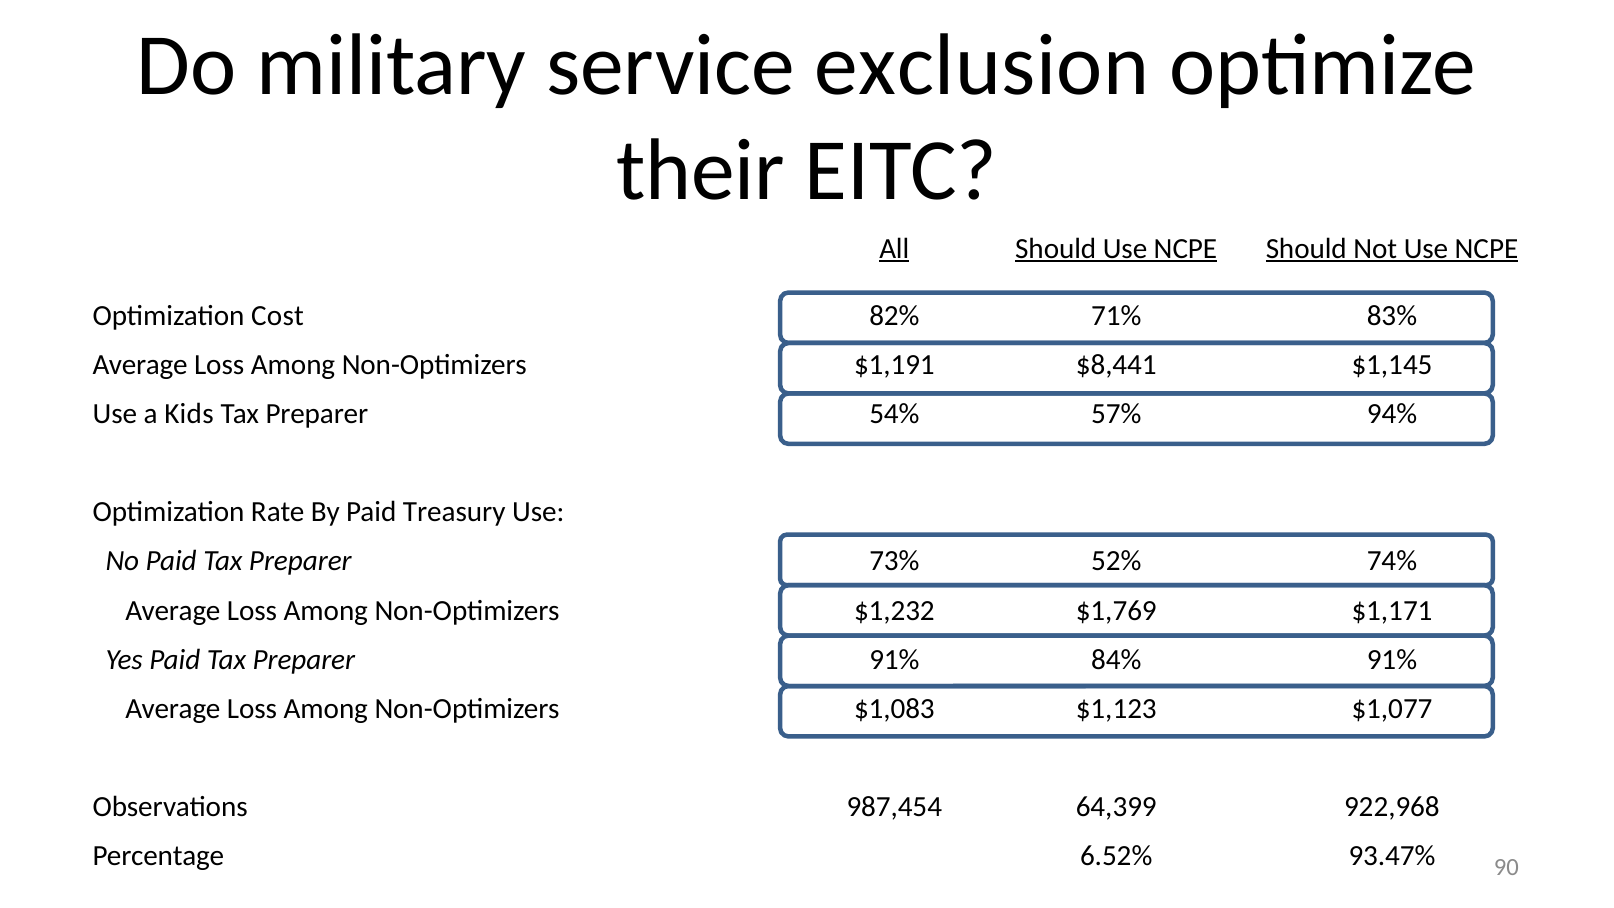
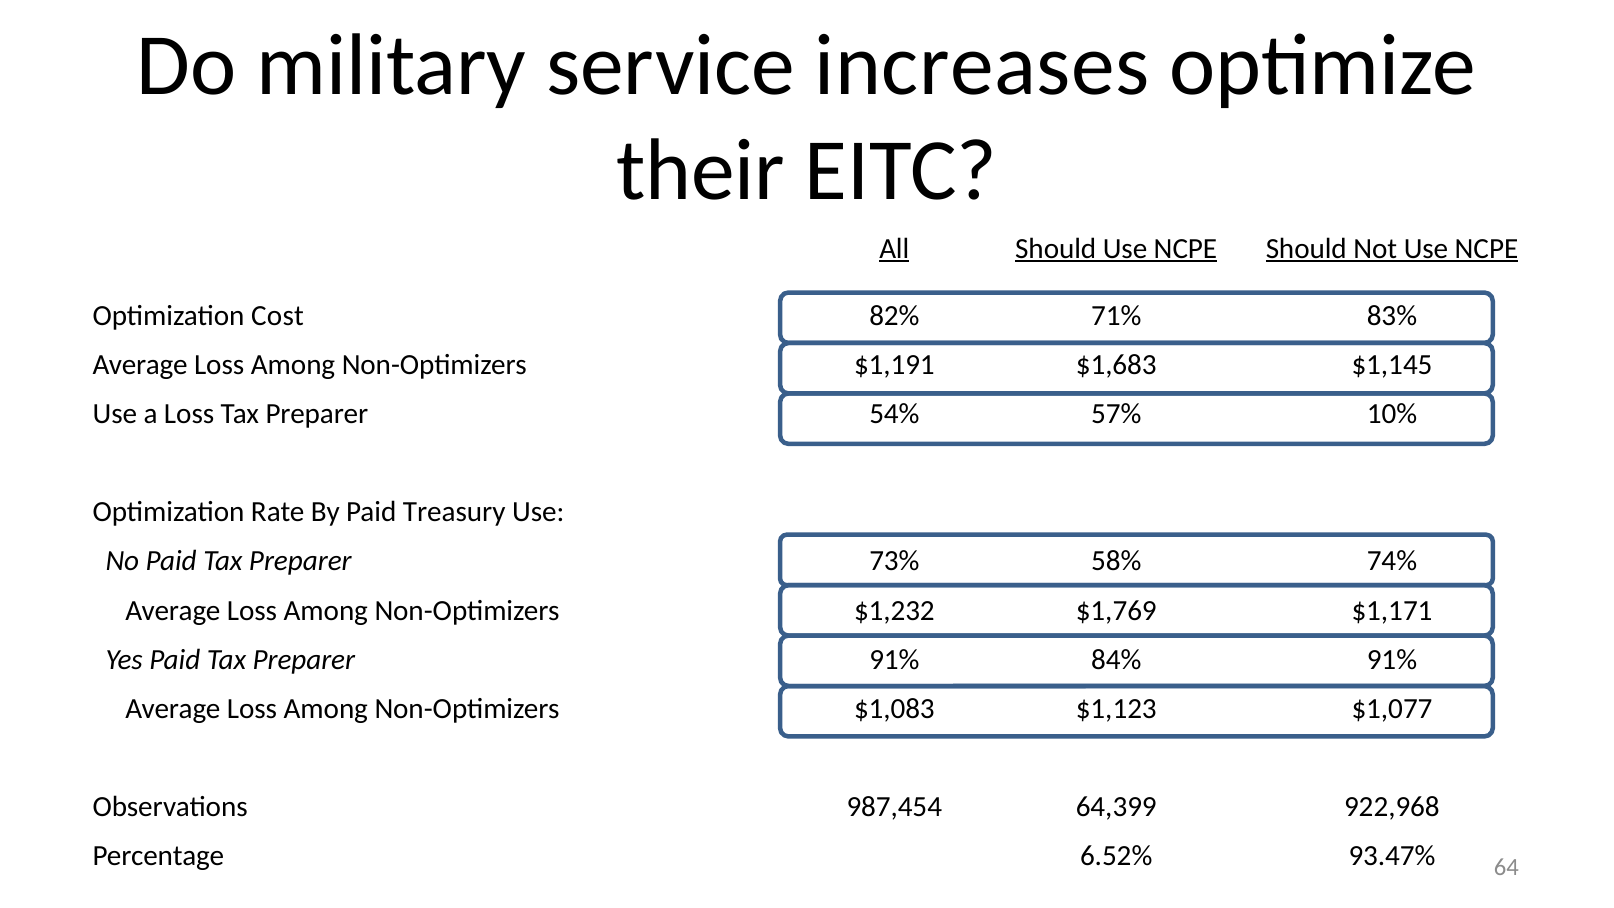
exclusion: exclusion -> increases (982, 66)
$8,441: $8,441 -> $1,683 (1116, 365)
a Kids: Kids -> Loss (189, 414)
94%: 94% -> 10% (1392, 414)
52%: 52% -> 58% (1116, 561)
90: 90 -> 64 (1506, 867)
